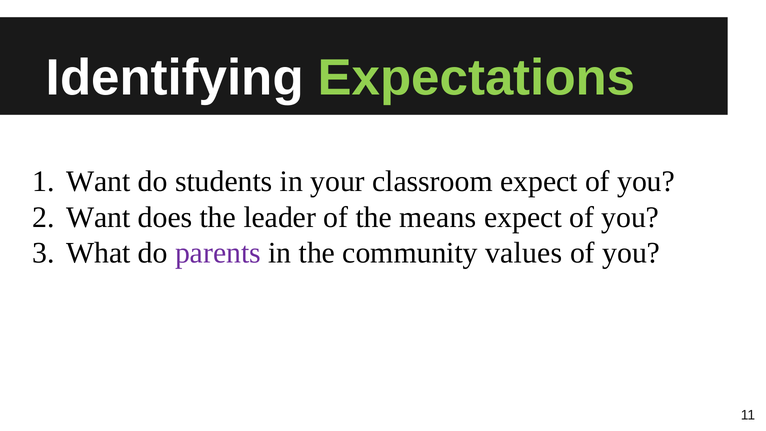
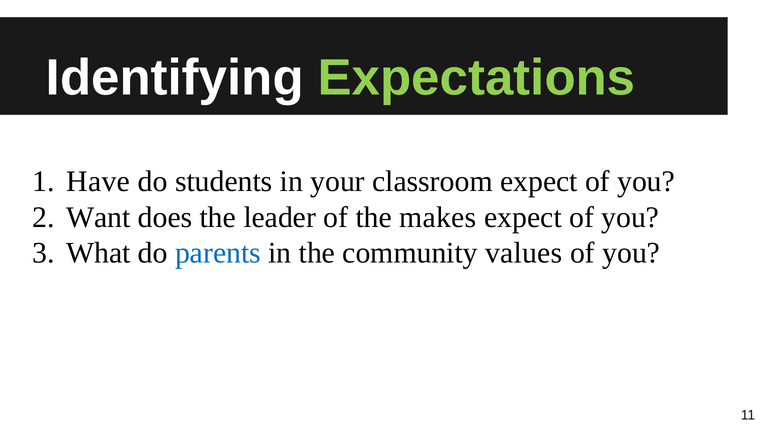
Want: Want -> Have (98, 182)
means: means -> makes (438, 217)
parents colour: purple -> blue (218, 253)
